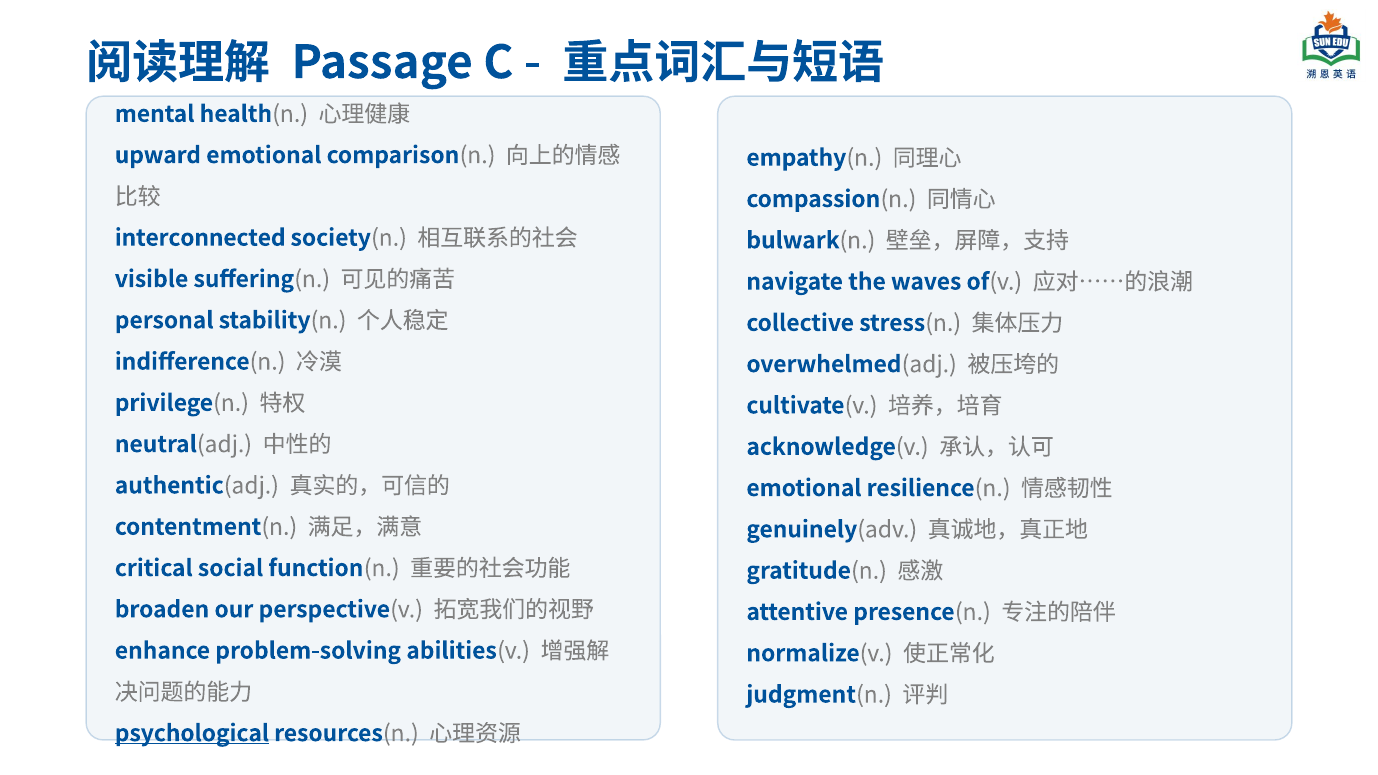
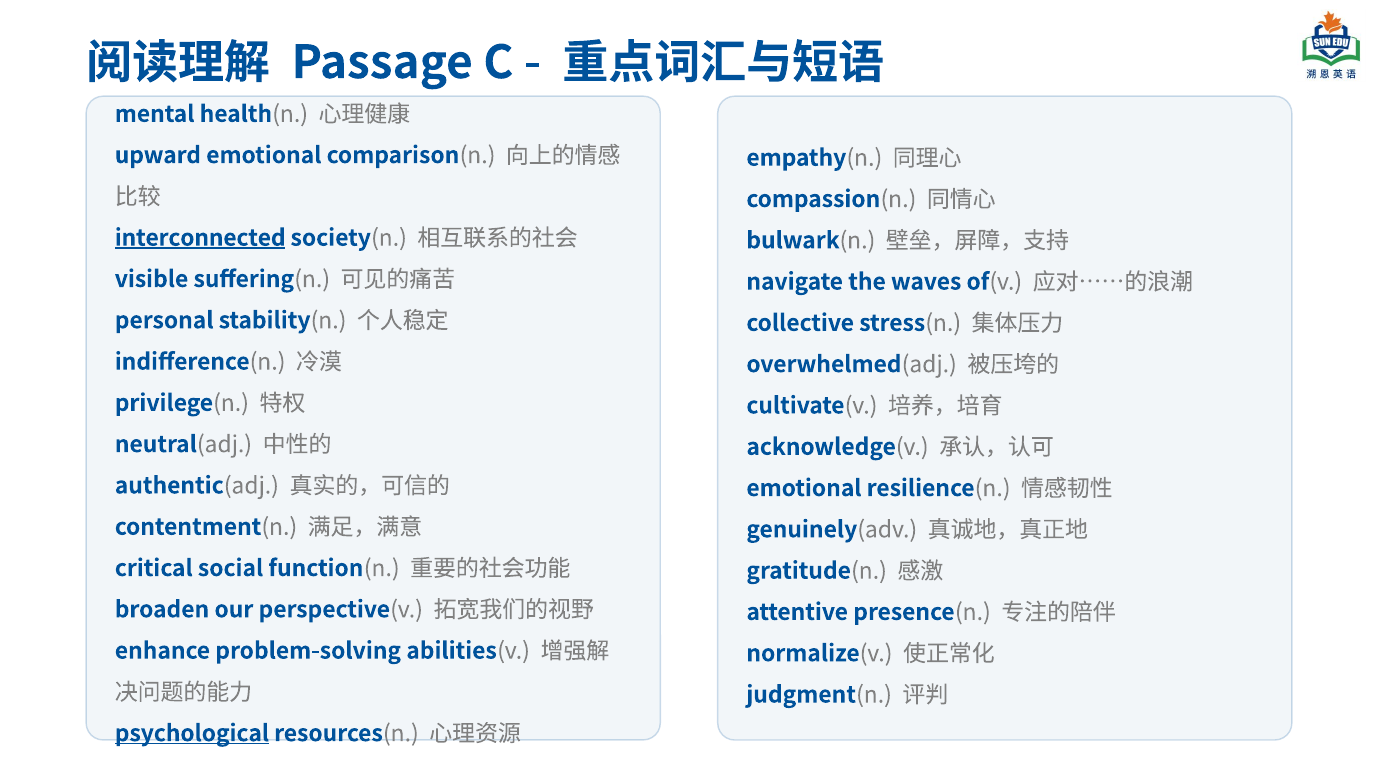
interconnected underline: none -> present (200, 238)
